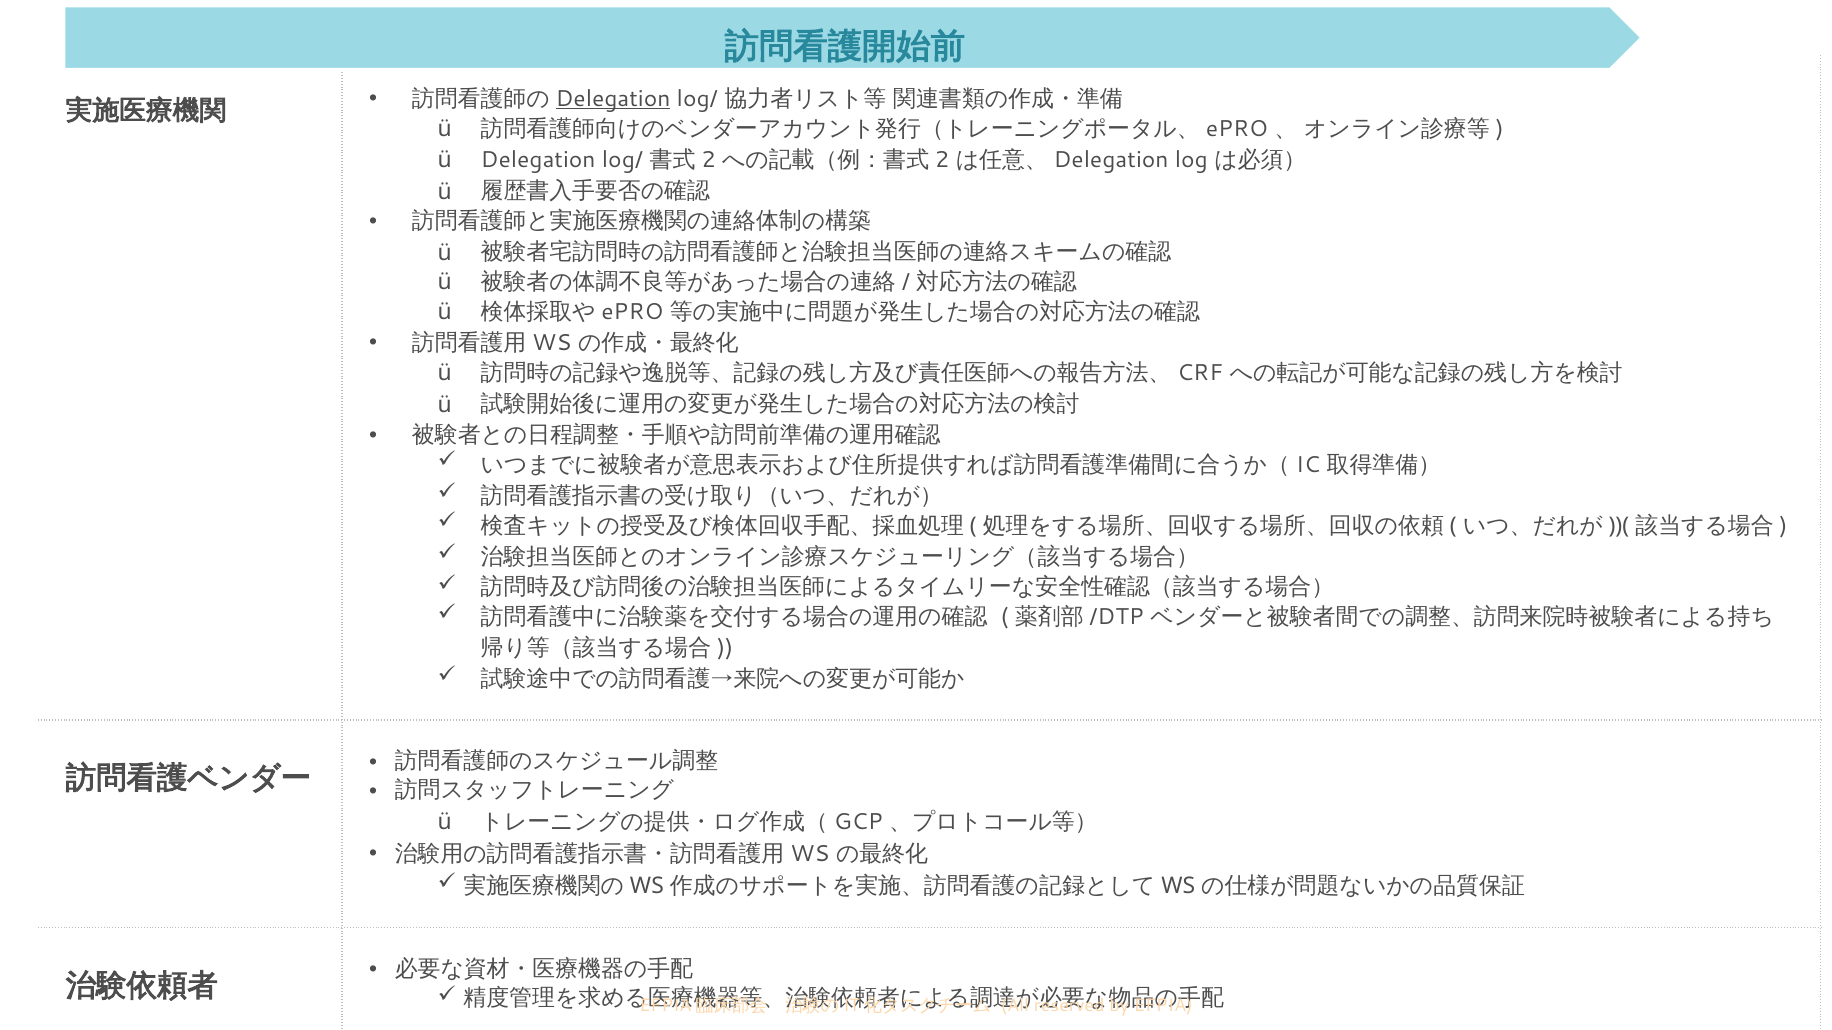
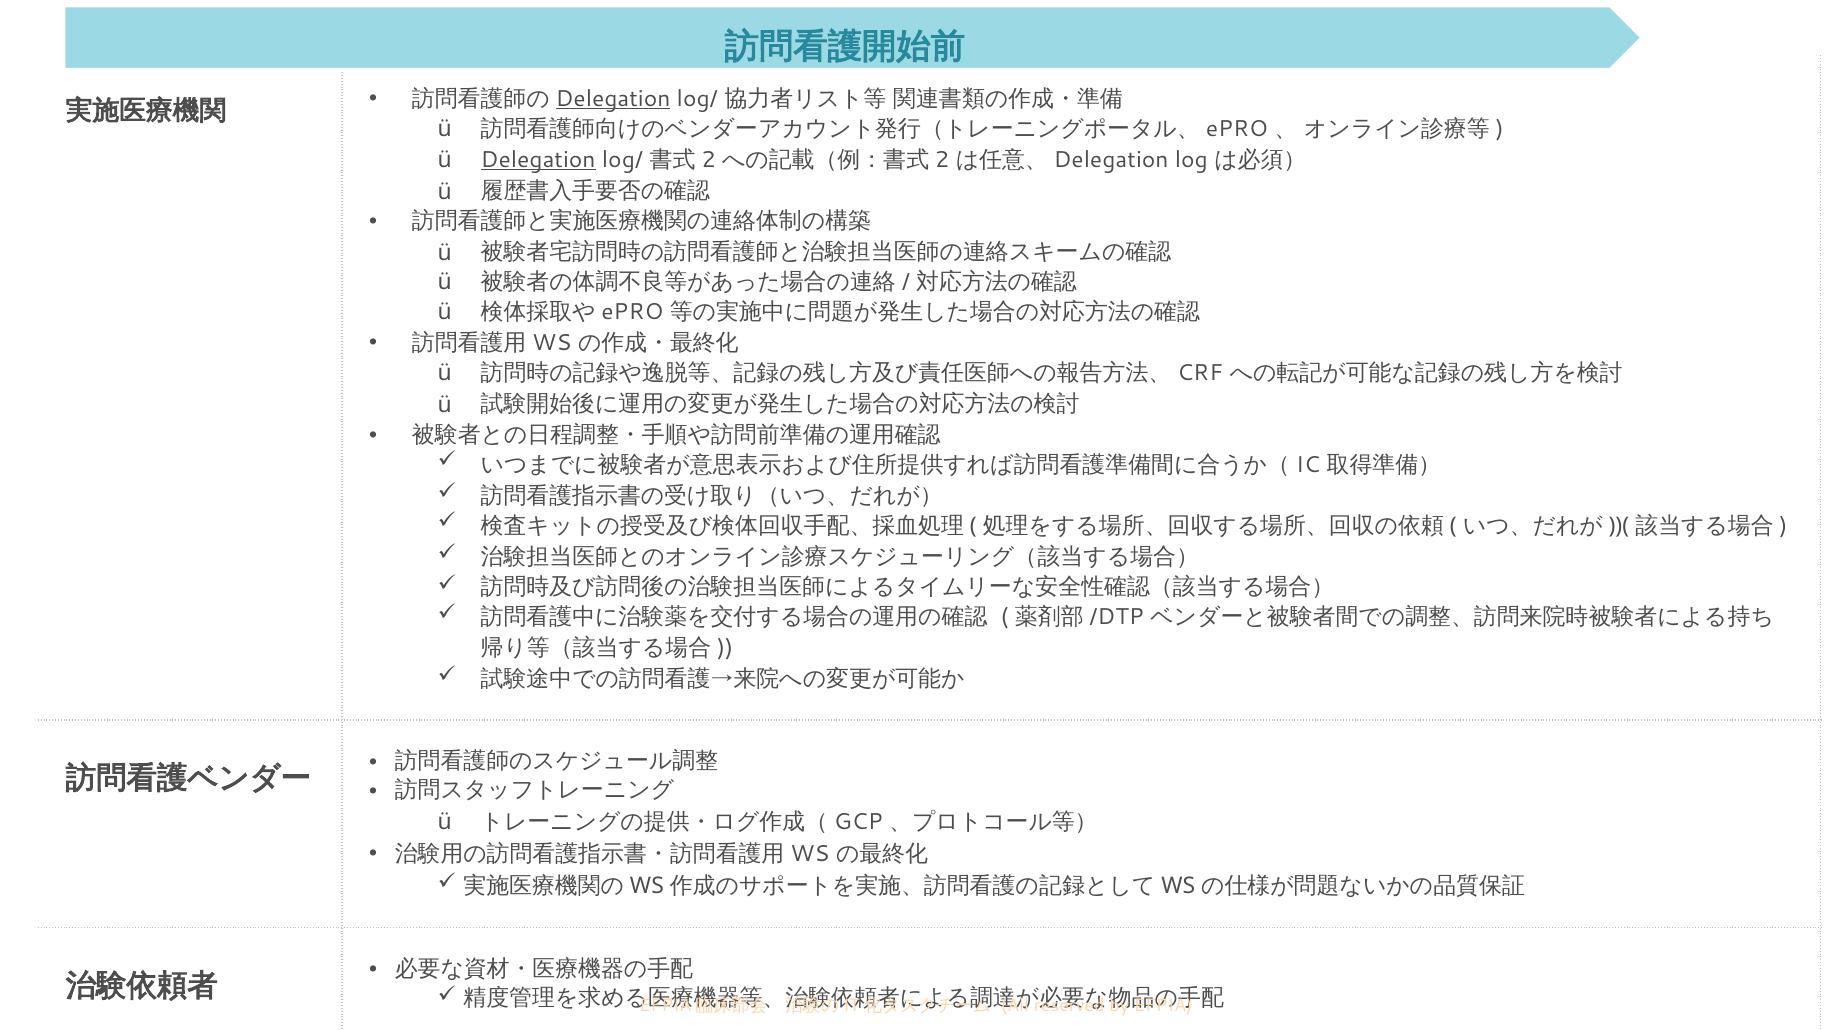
Delegation underline: none -> present (538, 160)
